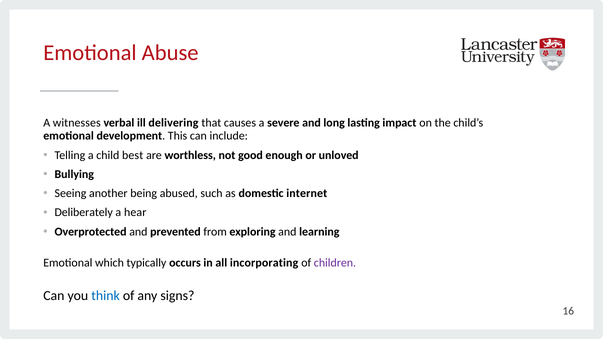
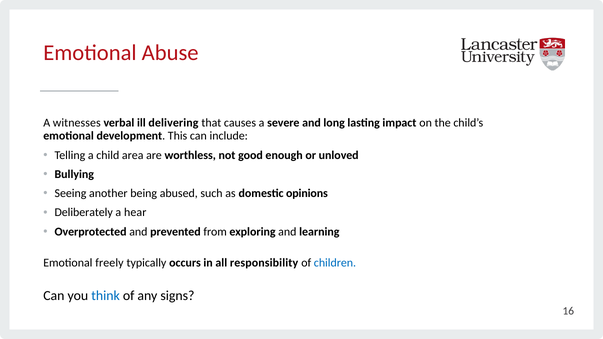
best: best -> area (133, 155)
internet: internet -> opinions (307, 194)
which: which -> freely (109, 263)
incorporating: incorporating -> responsibility (264, 263)
children colour: purple -> blue (335, 263)
